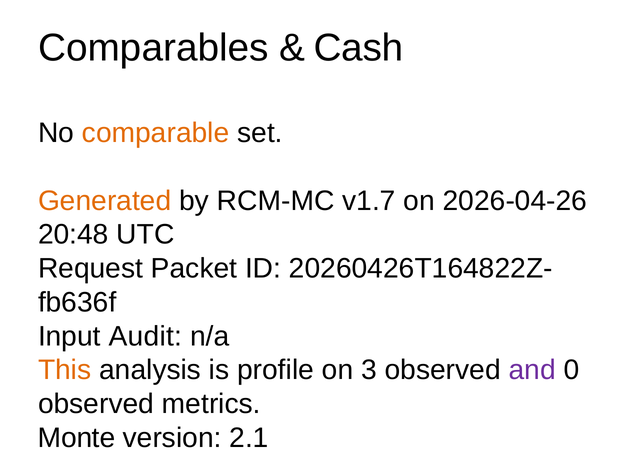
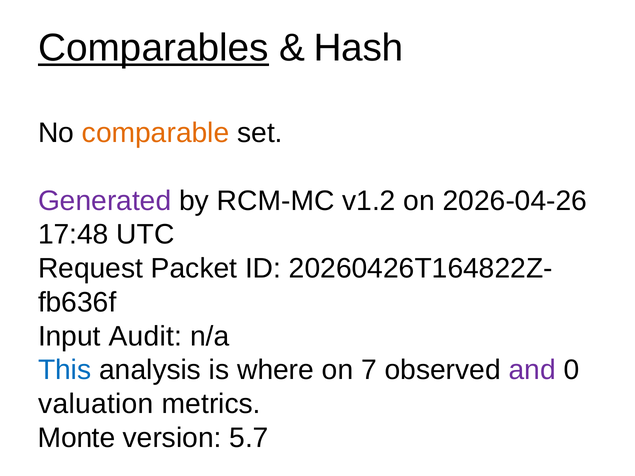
Comparables underline: none -> present (153, 48)
Cash: Cash -> Hash (358, 48)
Generated colour: orange -> purple (105, 201)
v1.7: v1.7 -> v1.2 (369, 201)
20:48: 20:48 -> 17:48 (73, 235)
This colour: orange -> blue (65, 370)
profile: profile -> where (276, 370)
3: 3 -> 7 (369, 370)
observed: observed -> valuation (96, 404)
2.1: 2.1 -> 5.7 (249, 438)
